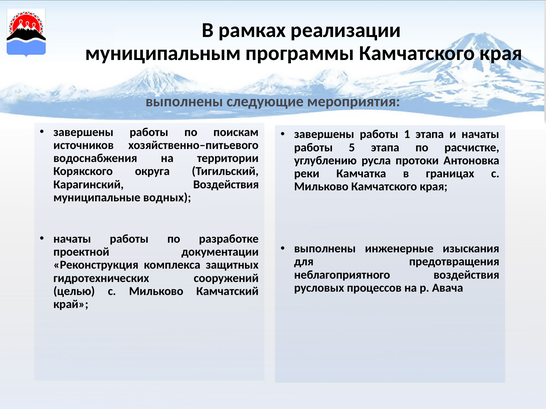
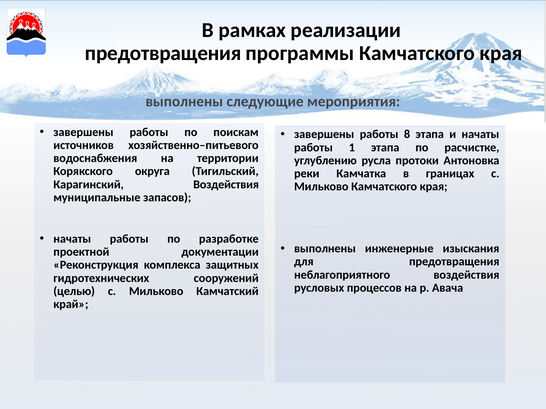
муниципальным: муниципальным -> предотвращения (163, 53)
1: 1 -> 8 (407, 134)
5: 5 -> 1 (352, 148)
водных: водных -> запасов (167, 198)
